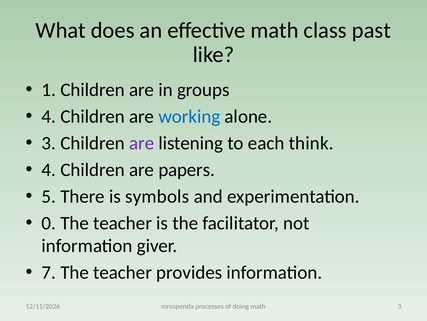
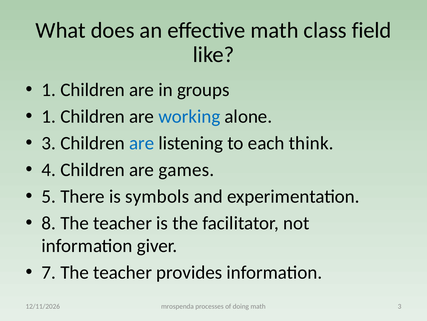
past: past -> field (372, 30)
4: 4 -> 1 (49, 116)
are colour: purple -> blue (142, 143)
papers: papers -> games (186, 169)
0: 0 -> 8 (49, 223)
